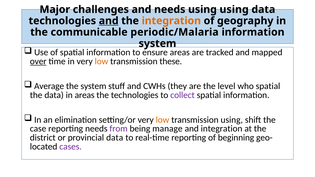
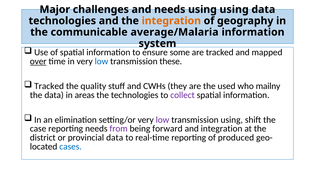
and underline: present -> none (109, 21)
periodic/Malaria: periodic/Malaria -> average/Malaria (175, 32)
areas: areas -> some (180, 52)
low colour: orange -> blue (101, 61)
Average: Average -> Tracked (49, 86)
the system: system -> quality (93, 86)
level: level -> used (227, 86)
who spatial: spatial -> mailny (268, 86)
low colour: orange -> purple (163, 120)
manage: manage -> forward (167, 129)
beginning: beginning -> produced (236, 138)
cases colour: purple -> blue (71, 147)
